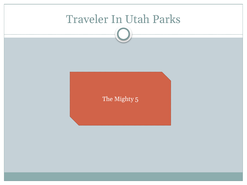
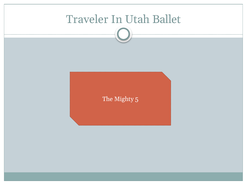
Parks: Parks -> Ballet (167, 19)
